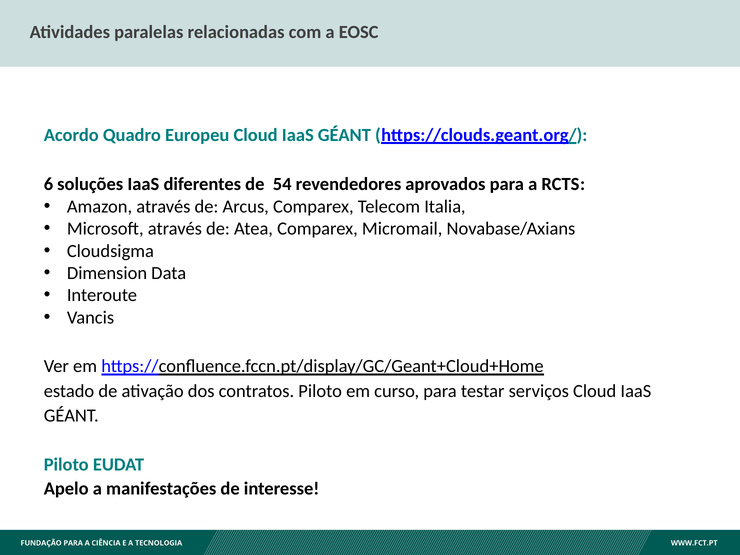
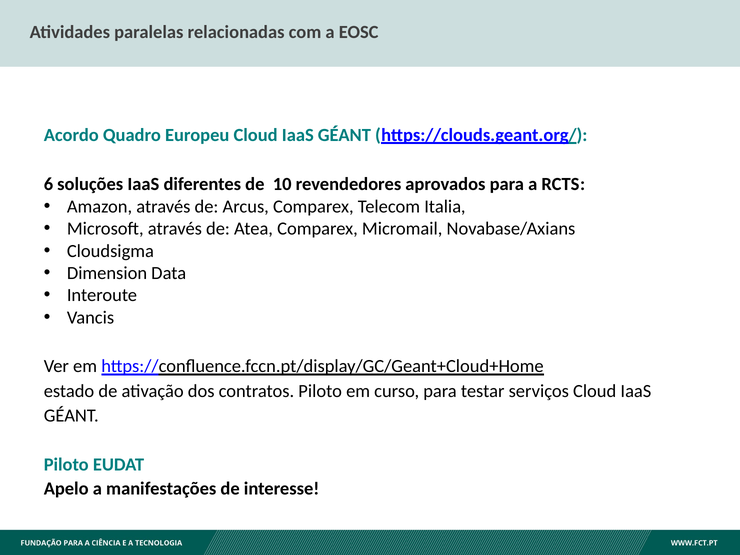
54: 54 -> 10 (282, 184)
